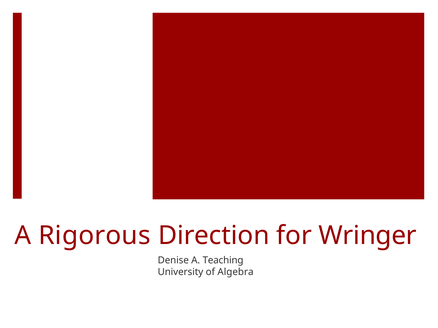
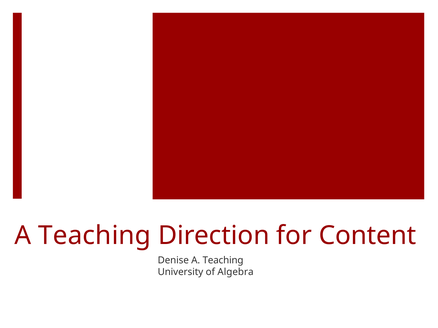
Rigorous: Rigorous -> Teaching (95, 236)
Wringer: Wringer -> Content (368, 236)
